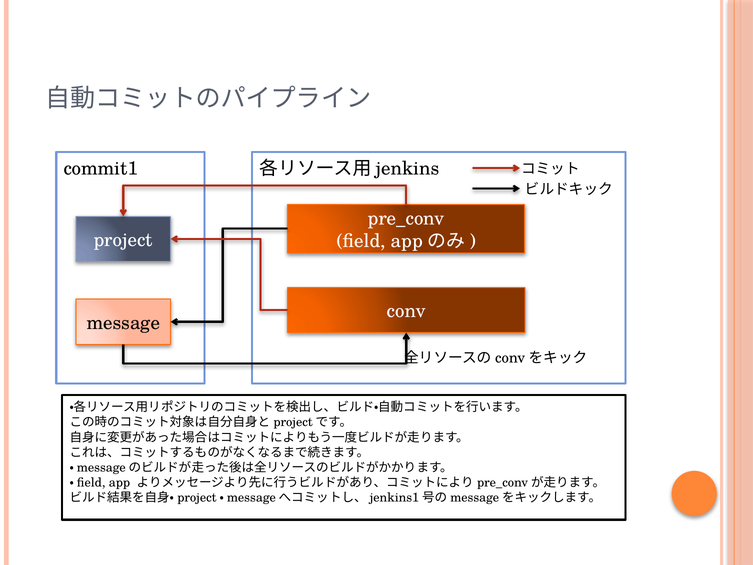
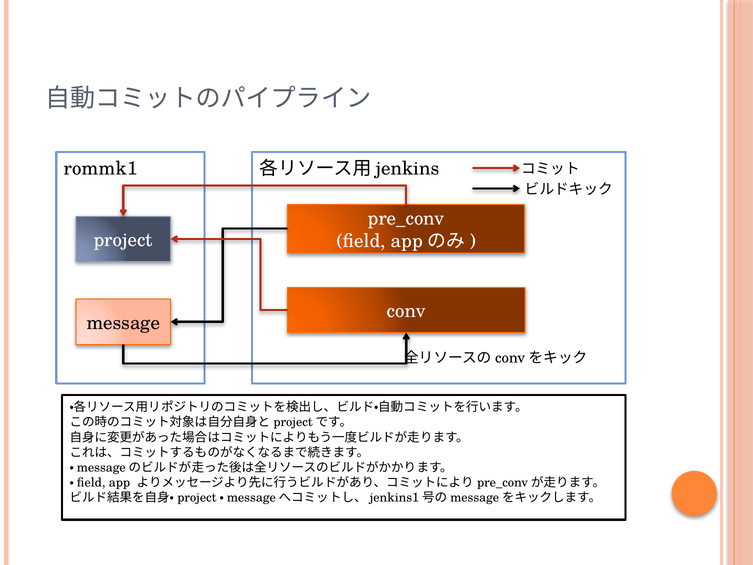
commit1: commit1 -> rommk1 (101, 168)
